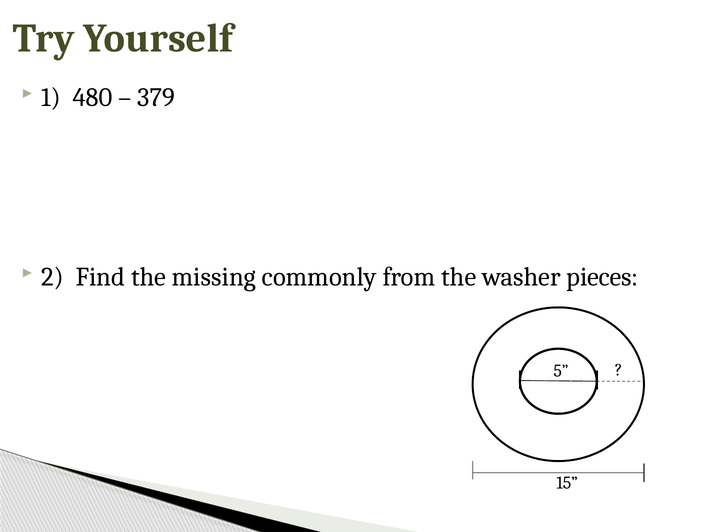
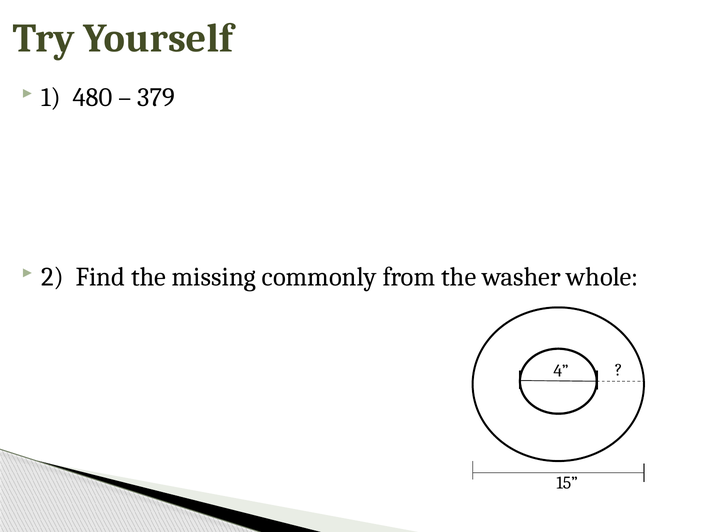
pieces: pieces -> whole (602, 277)
5: 5 -> 4 (561, 371)
